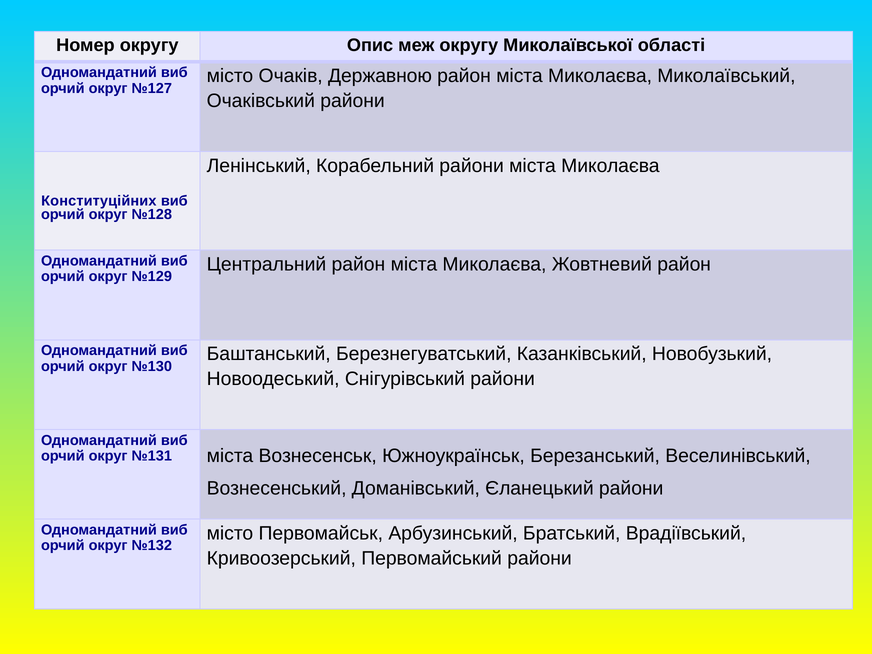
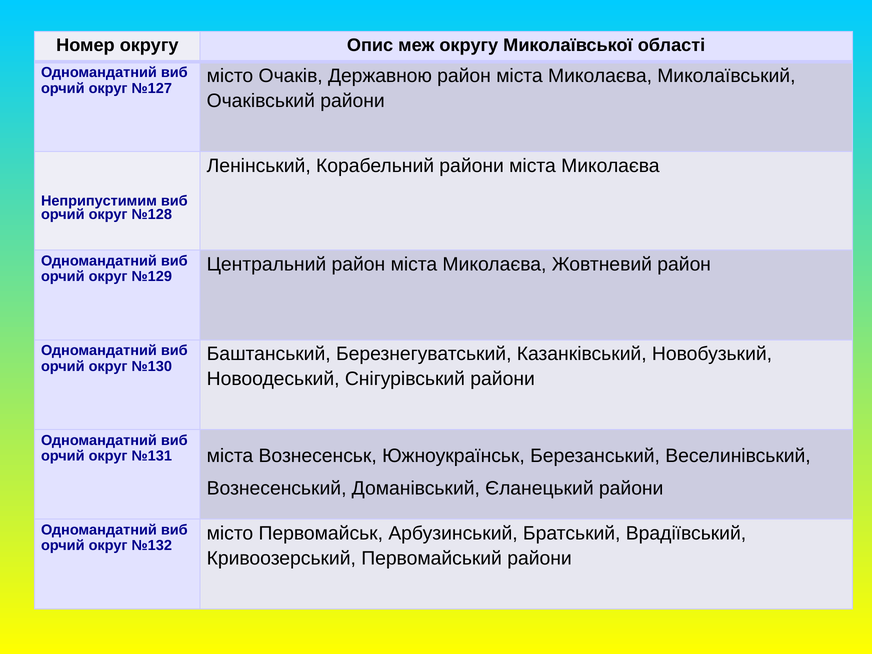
Конституційних: Конституційних -> Неприпустимим (99, 201)
